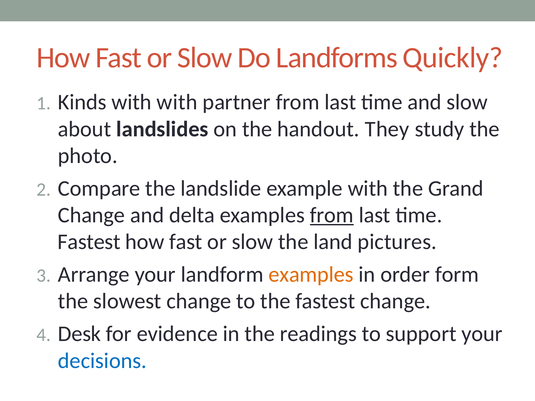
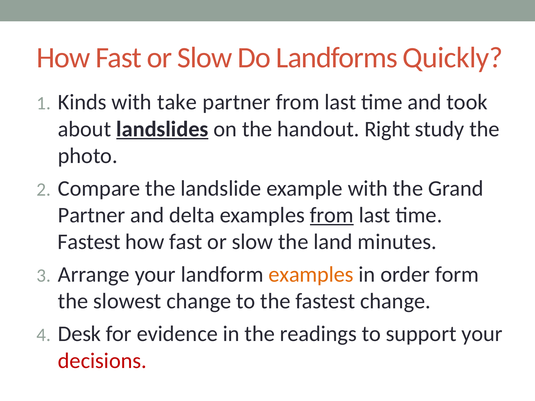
with with: with -> take (177, 102)
and slow: slow -> took (467, 102)
landslides underline: none -> present (162, 129)
They: They -> Right (387, 129)
Change: Change -> Partner (92, 215)
pictures: pictures -> minutes (397, 242)
decisions colour: blue -> red (102, 361)
